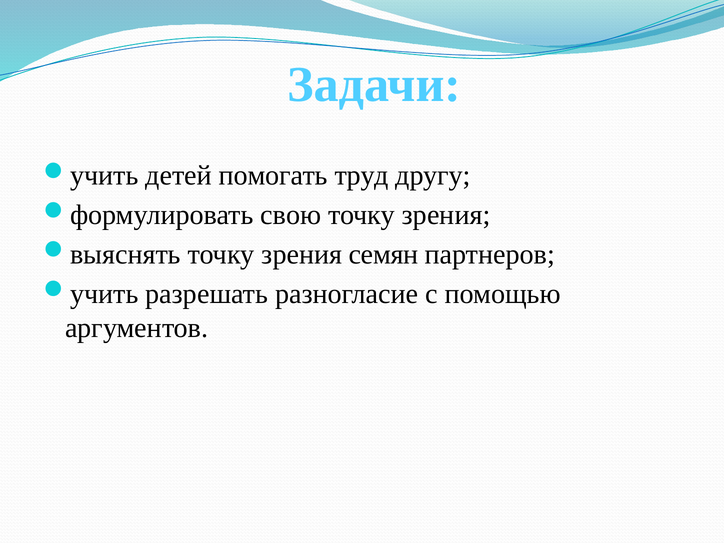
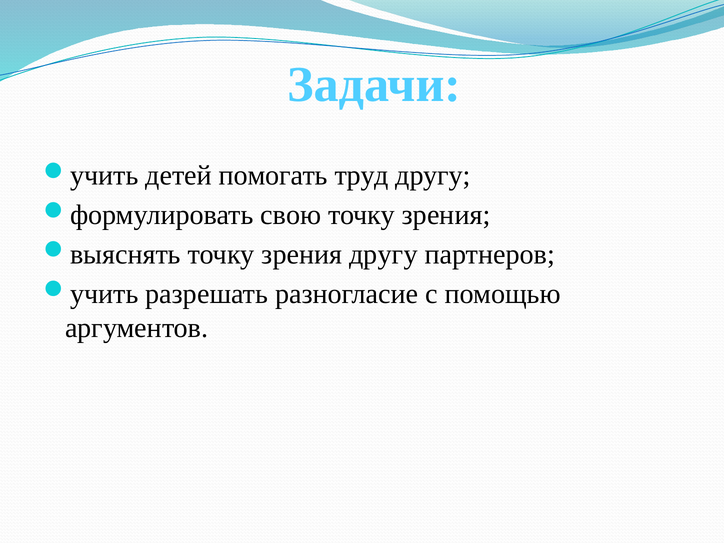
зрения семян: семян -> другу (383, 255)
